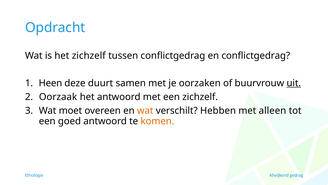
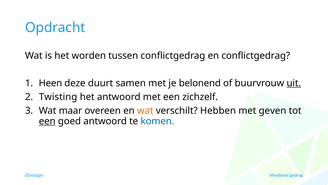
het zichzelf: zichzelf -> worden (89, 55)
oorzaken: oorzaken -> belonend (200, 83)
Oorzaak: Oorzaak -> Twisting (58, 97)
moet: moet -> maar (70, 110)
alleen: alleen -> geven (272, 110)
een underline: none -> present (47, 121)
komen colour: orange -> blue (157, 121)
